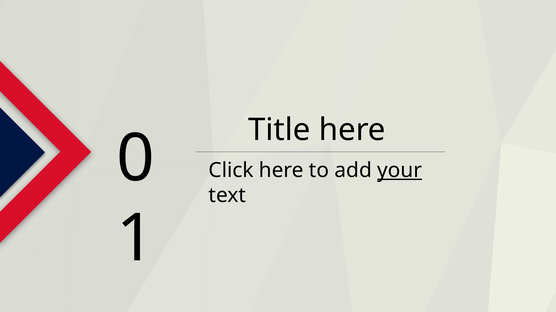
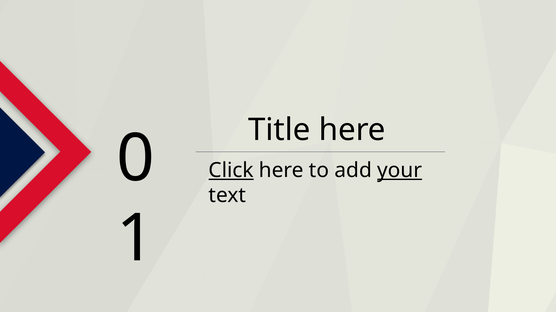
Click underline: none -> present (231, 171)
